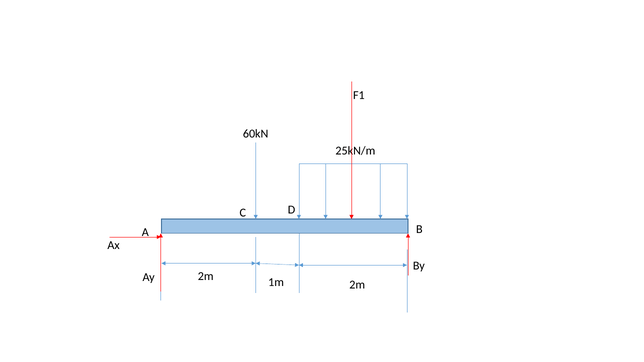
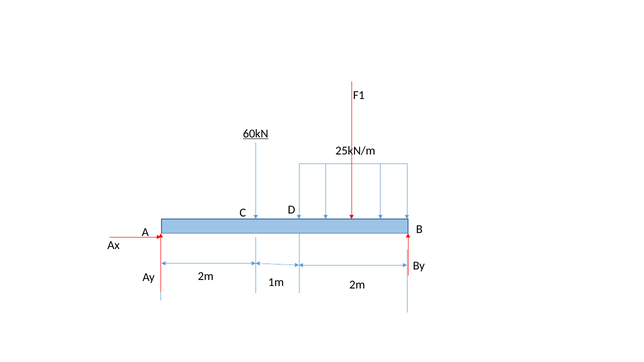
60kN underline: none -> present (256, 134)
